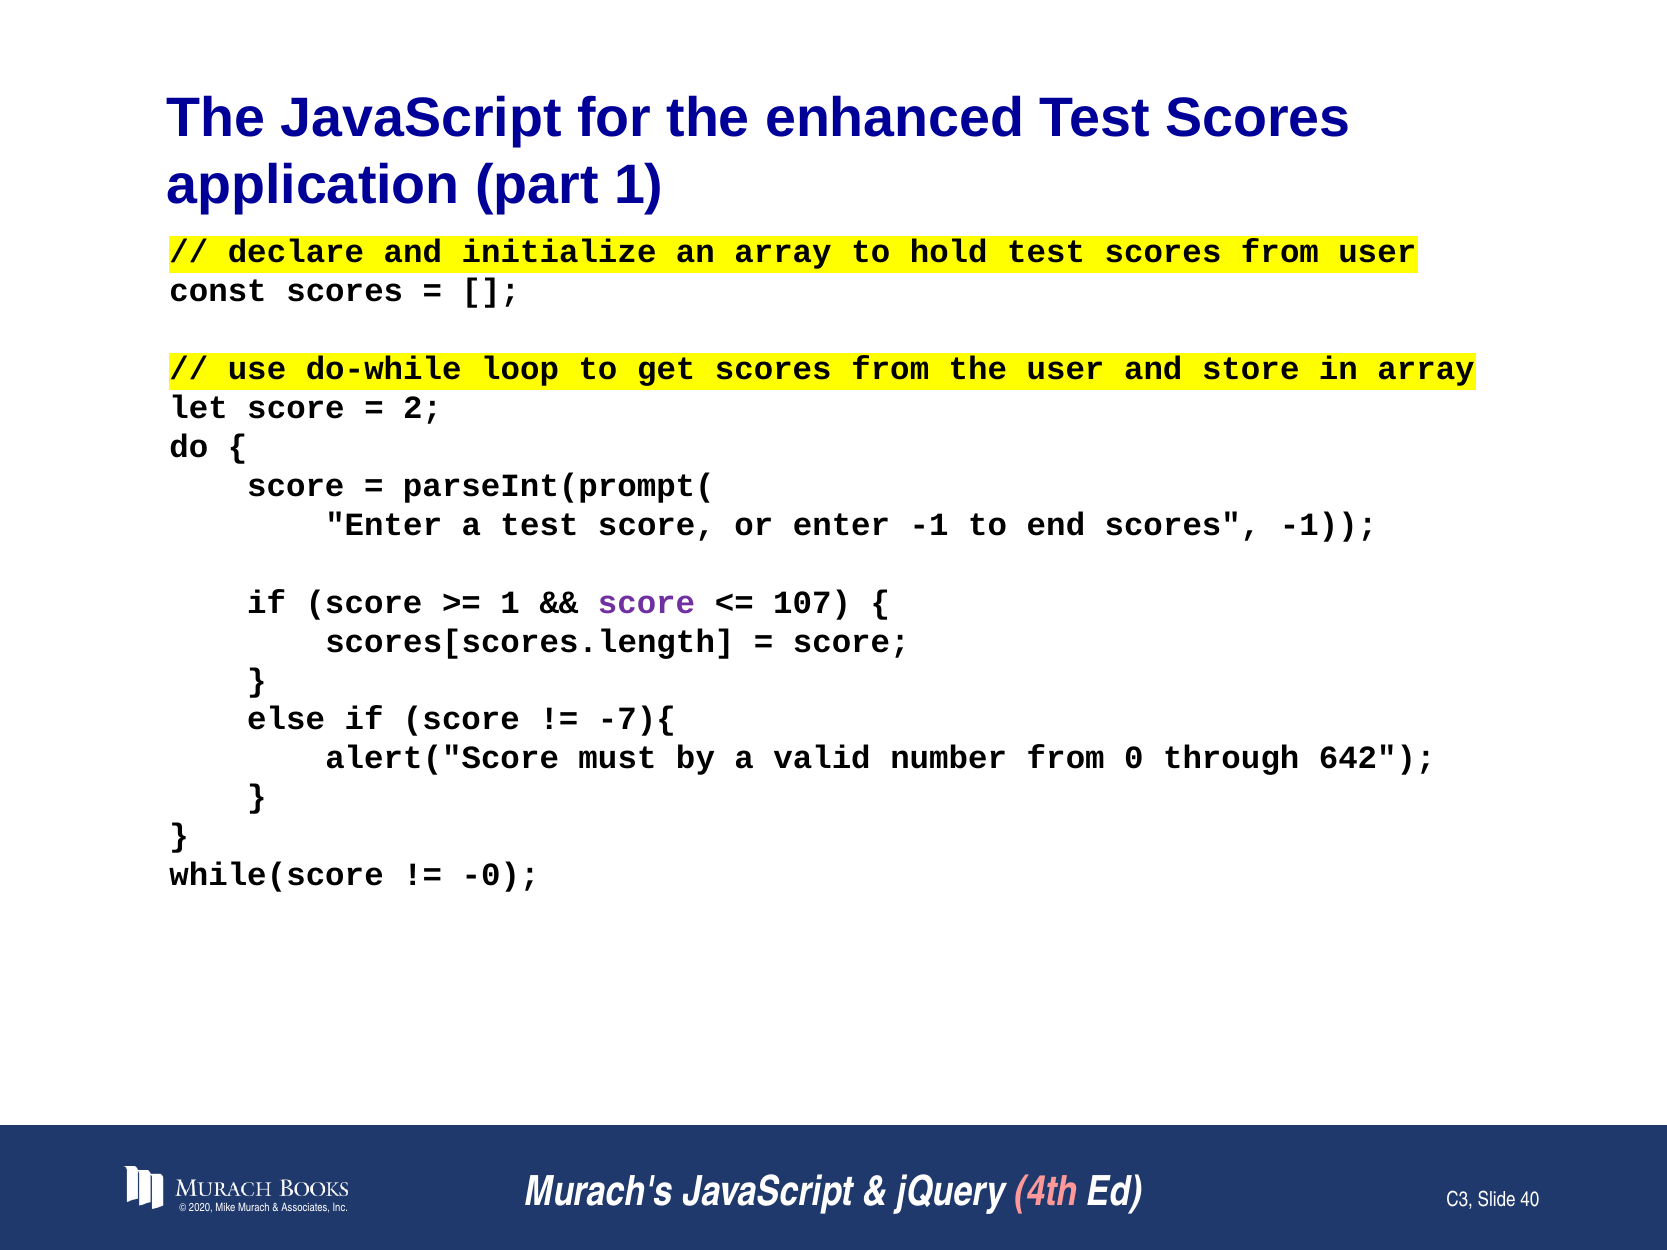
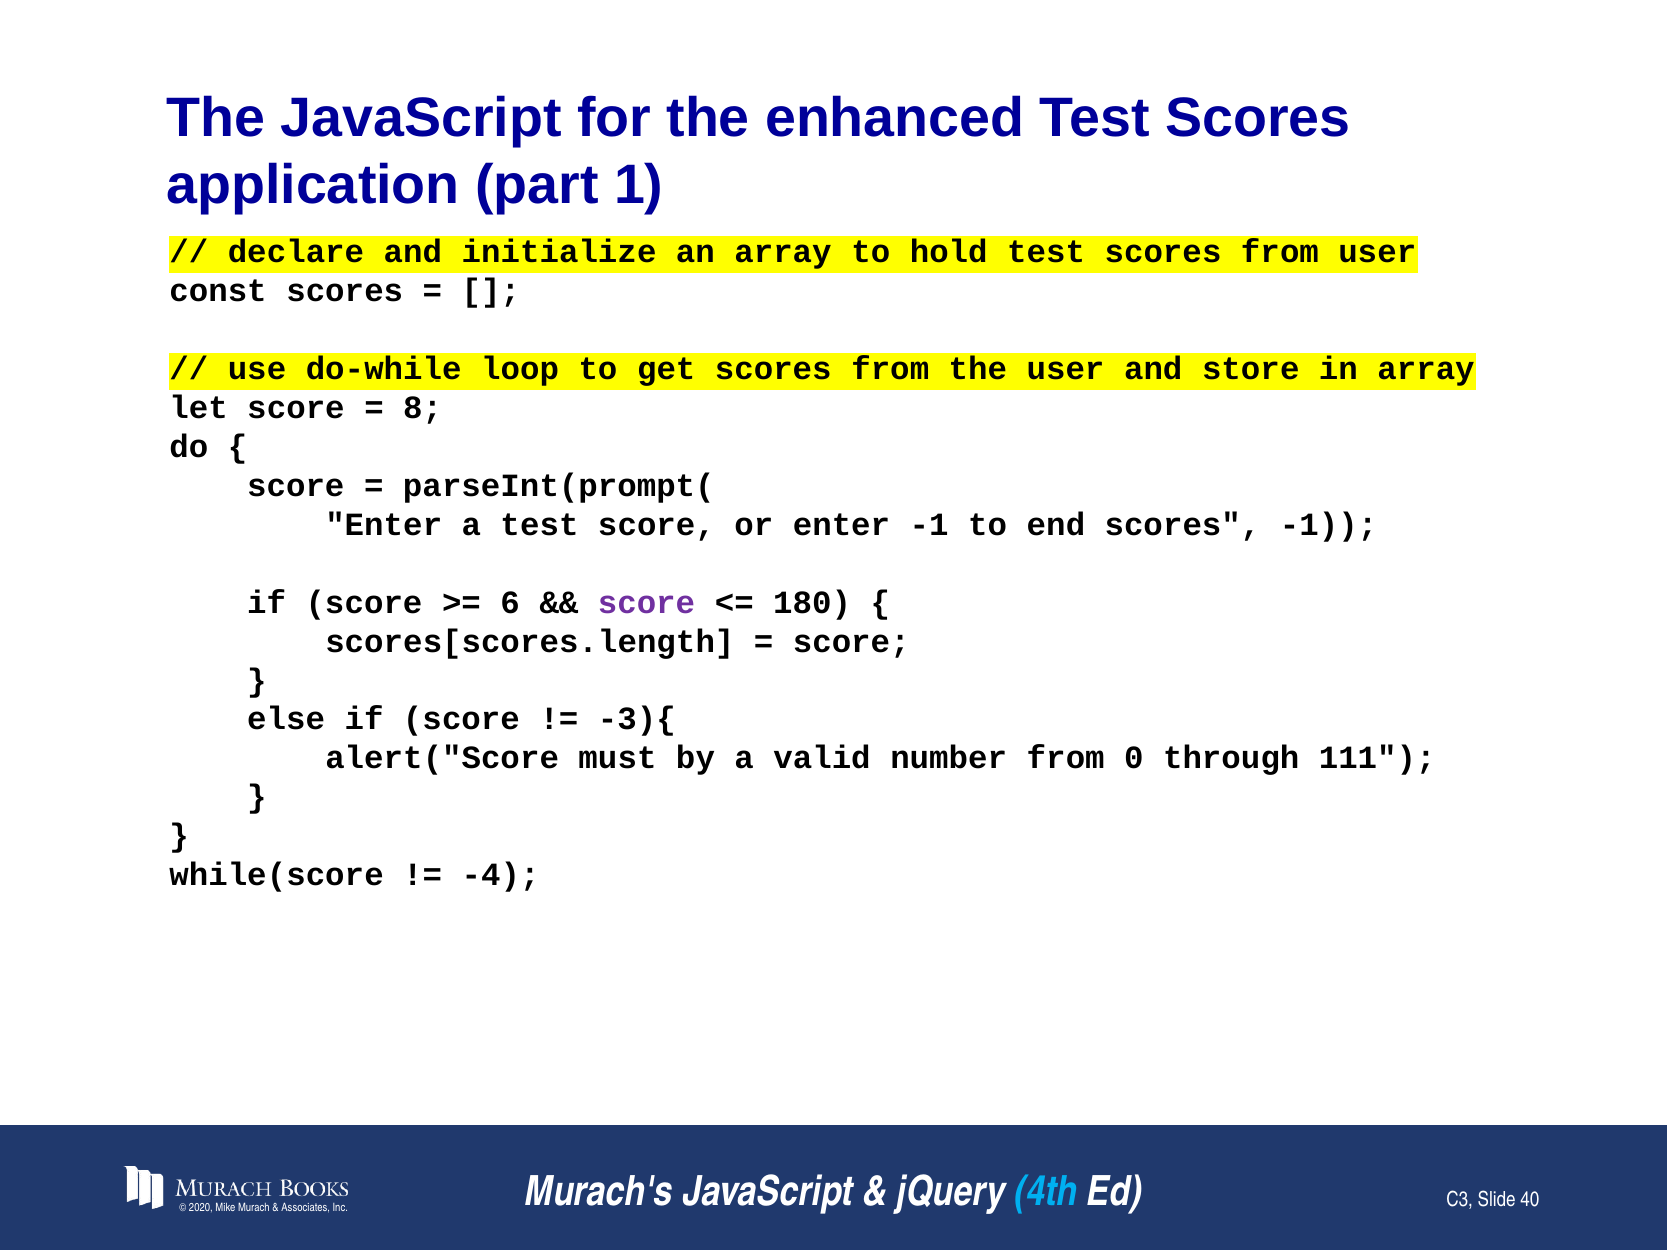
2: 2 -> 8 (423, 408)
1: 1 -> 6 (510, 603)
107: 107 -> 180 (812, 603)
-7){: -7){ -> -3){ (637, 719)
642: 642 -> 111 (1377, 758)
-0: -0 -> -4 (501, 875)
4th colour: pink -> light blue (1046, 1192)
